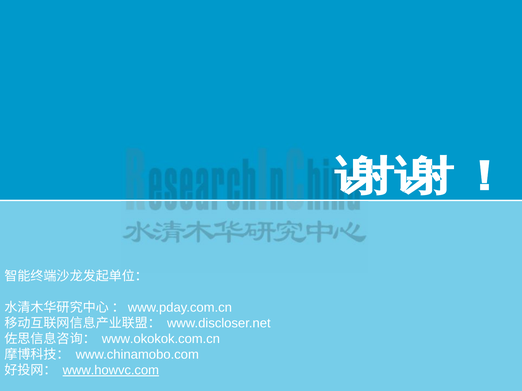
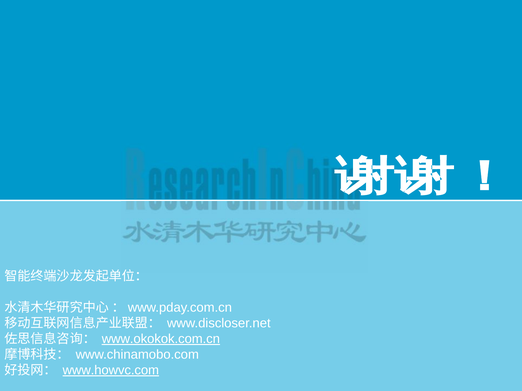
www.okokok.com.cn underline: none -> present (161, 339)
